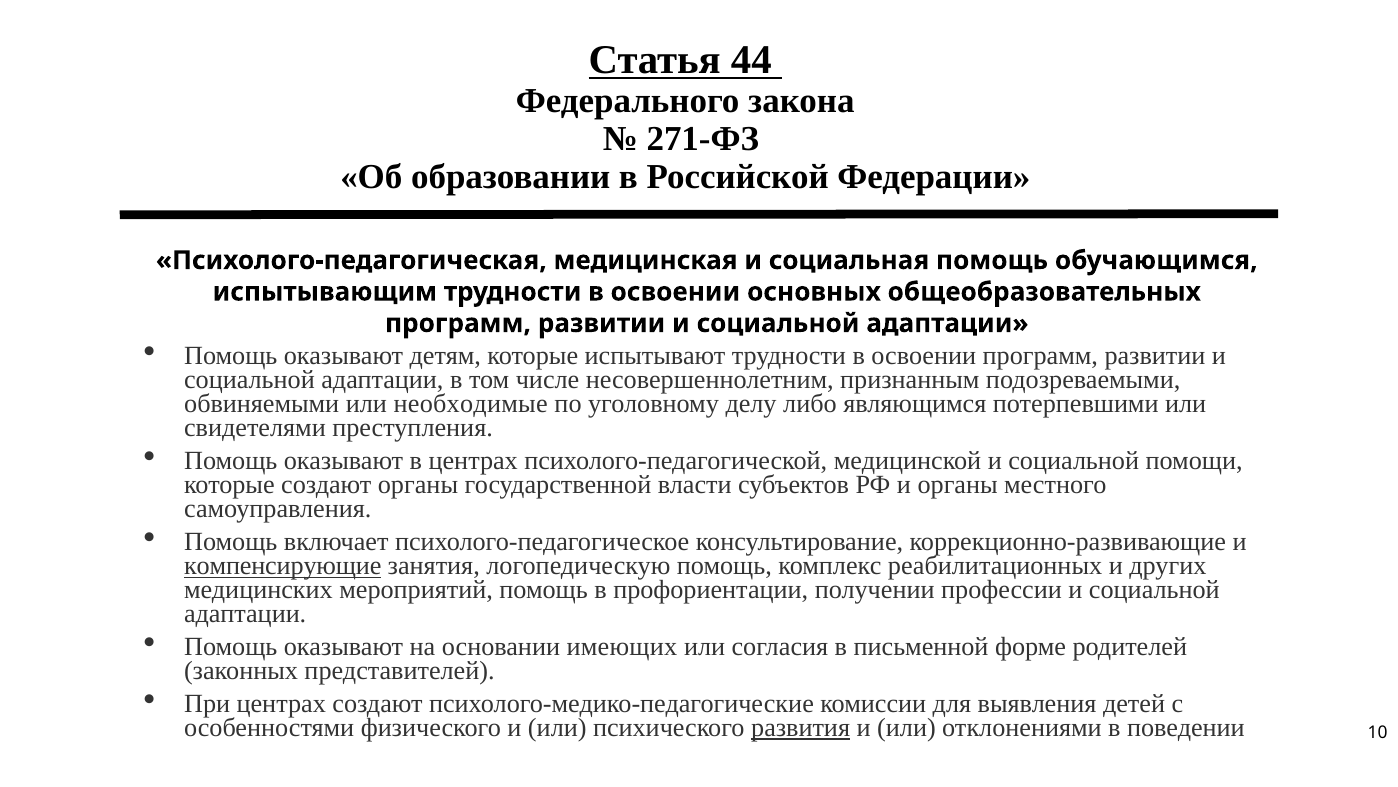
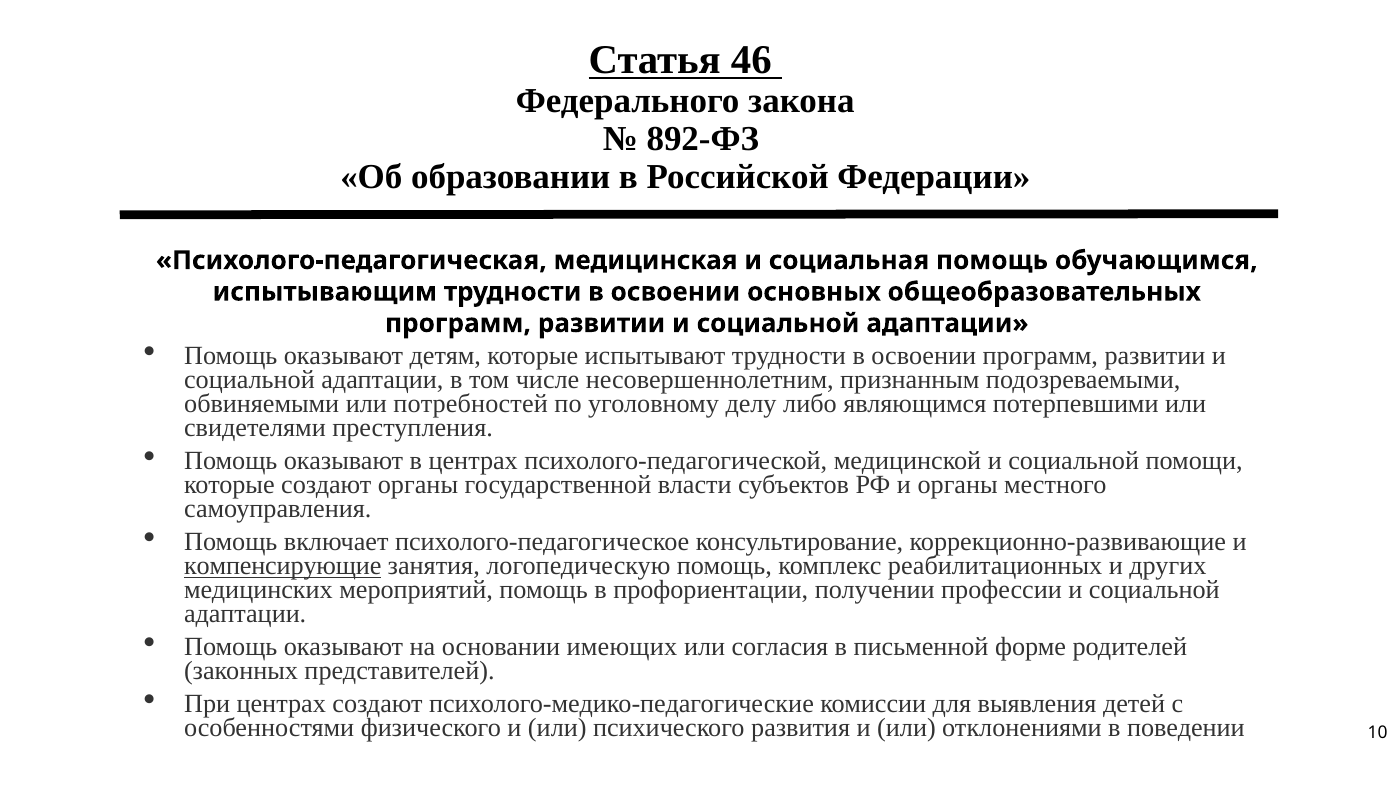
44: 44 -> 46 (751, 60)
271-ФЗ: 271-ФЗ -> 892-ФЗ (703, 139)
необходимые: необходимые -> потребностей (471, 404)
развития underline: present -> none (801, 727)
